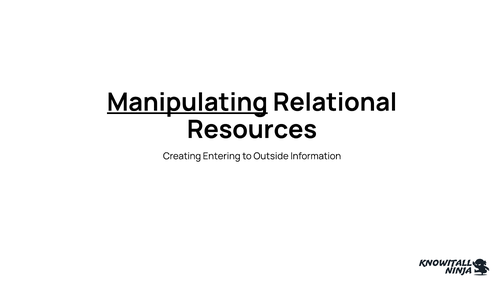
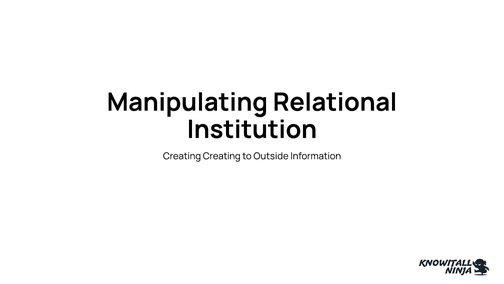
Manipulating underline: present -> none (187, 102)
Resources: Resources -> Institution (252, 129)
Creating Entering: Entering -> Creating (222, 156)
